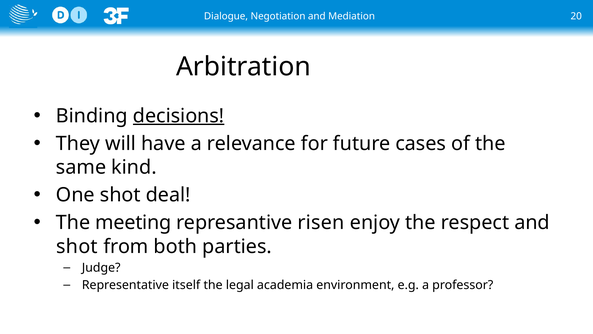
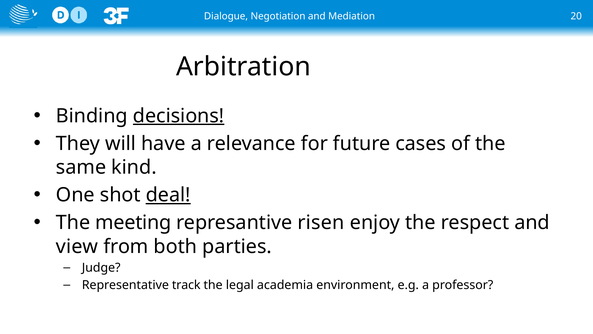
deal underline: none -> present (168, 195)
shot: shot -> view (77, 246)
itself: itself -> track (186, 285)
